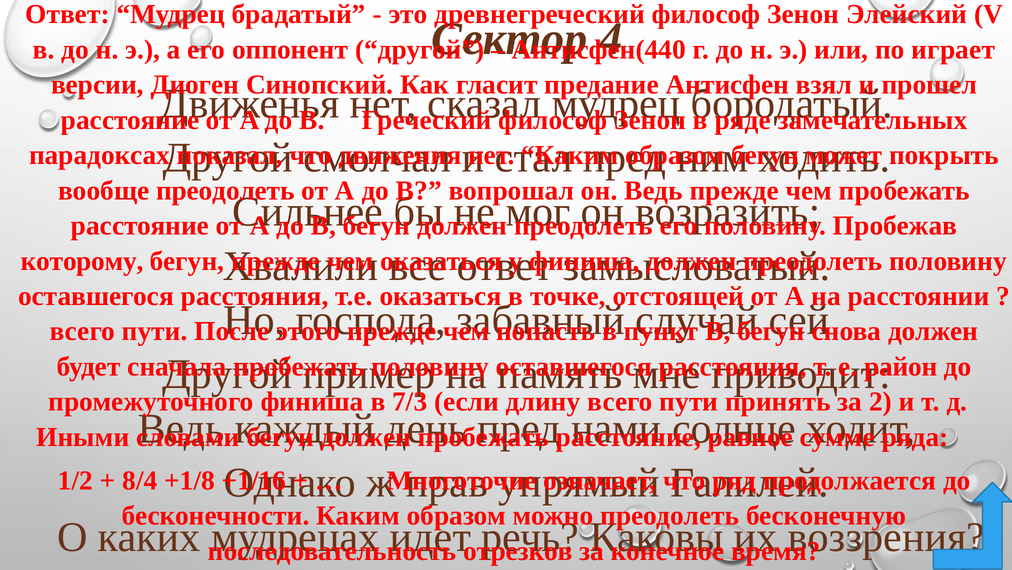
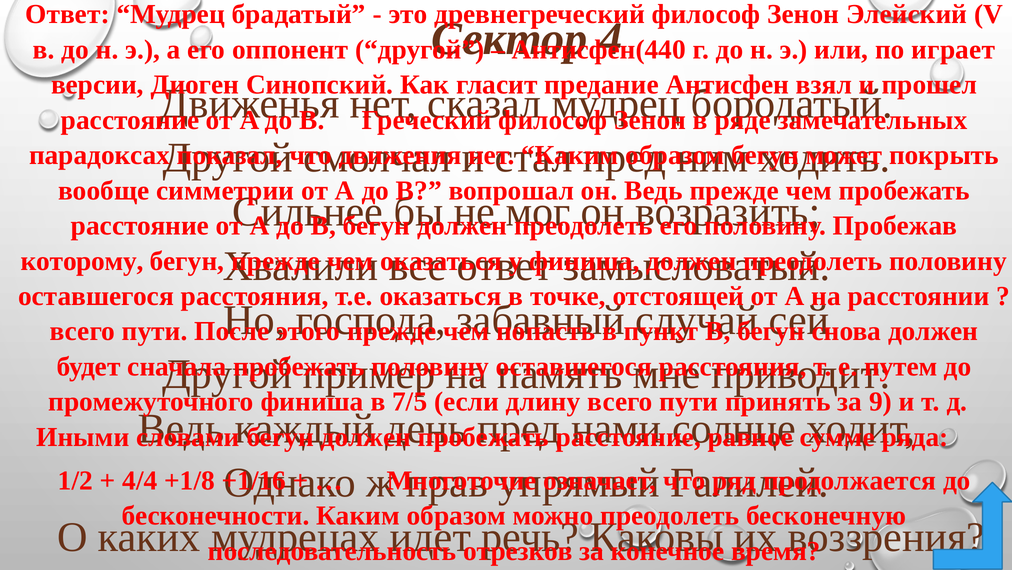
вообще преодолеть: преодолеть -> симметрии (225, 190)
район: район -> путем (901, 366)
7/3: 7/3 -> 7/5 (410, 401)
2: 2 -> 9 (880, 401)
8/4: 8/4 -> 4/4 (140, 480)
